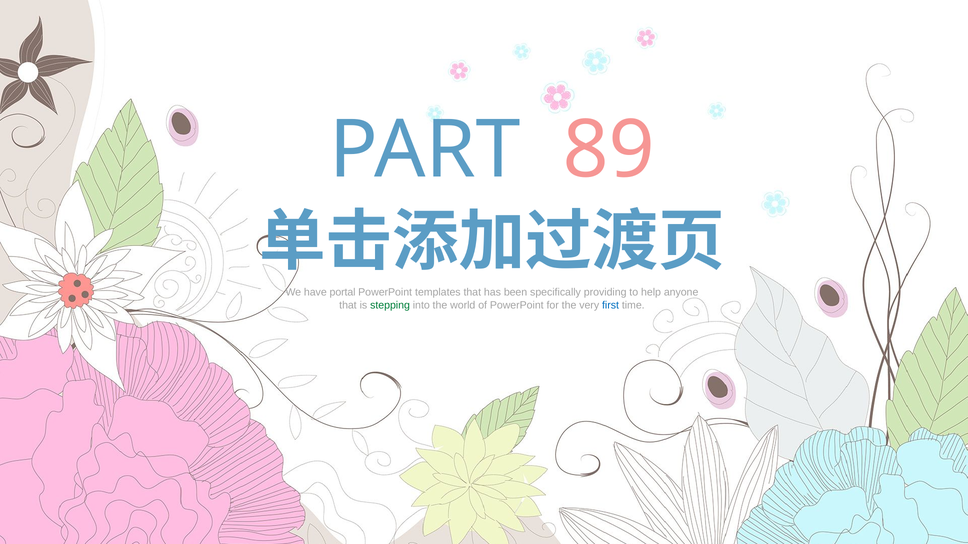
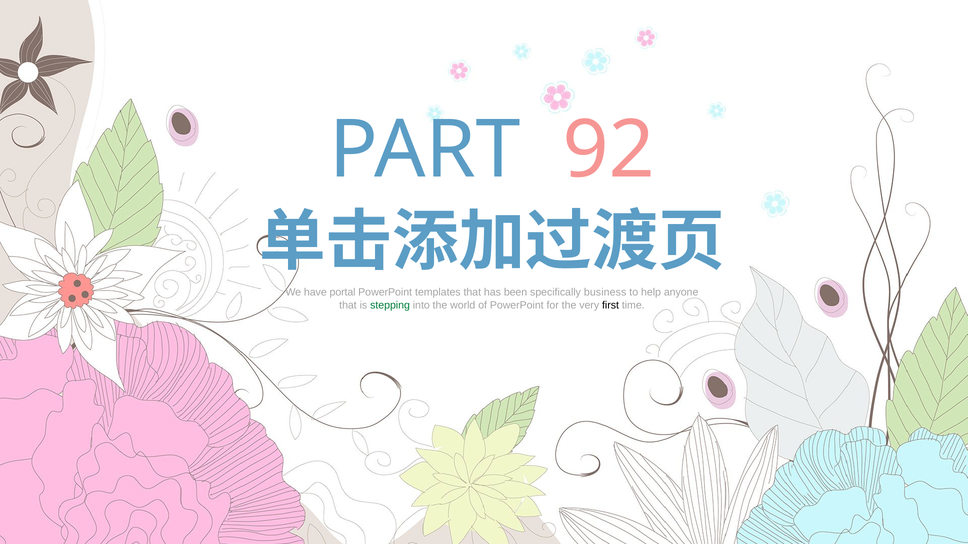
89: 89 -> 92 (609, 150)
providing: providing -> business (605, 293)
first colour: blue -> black (611, 305)
